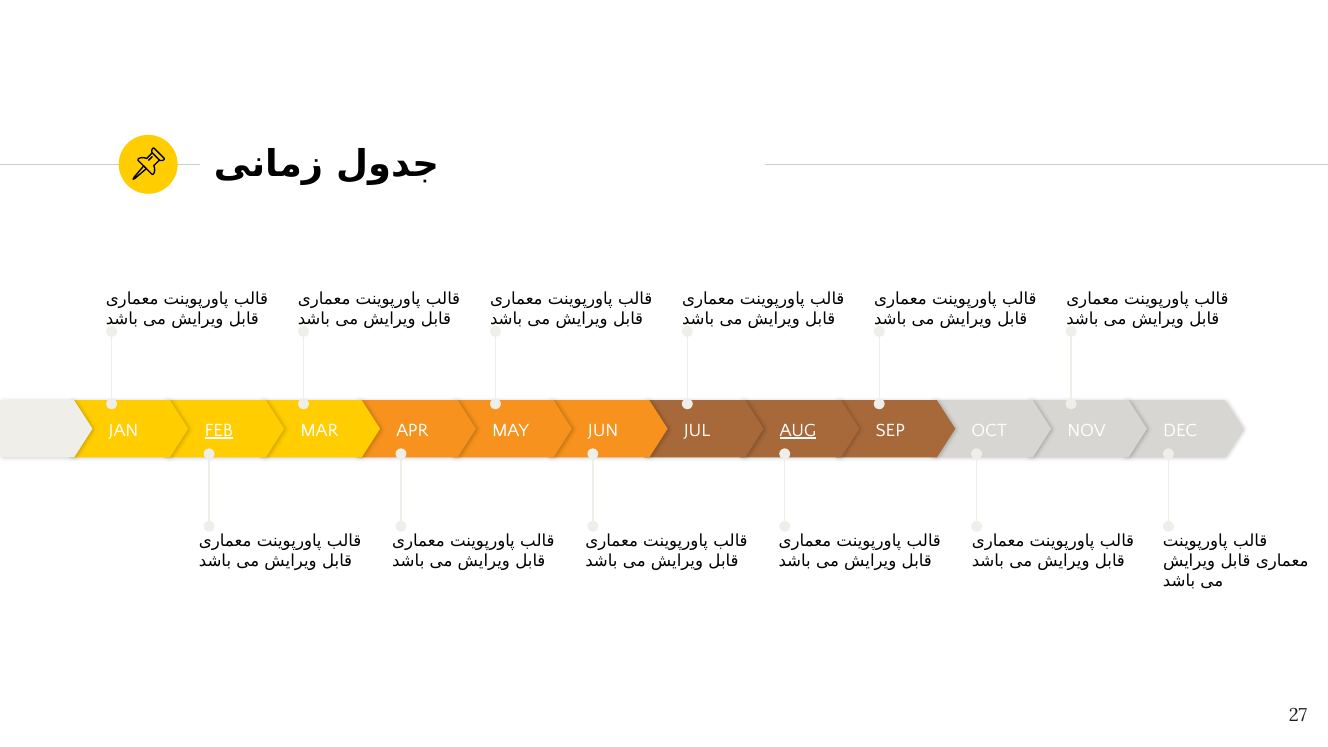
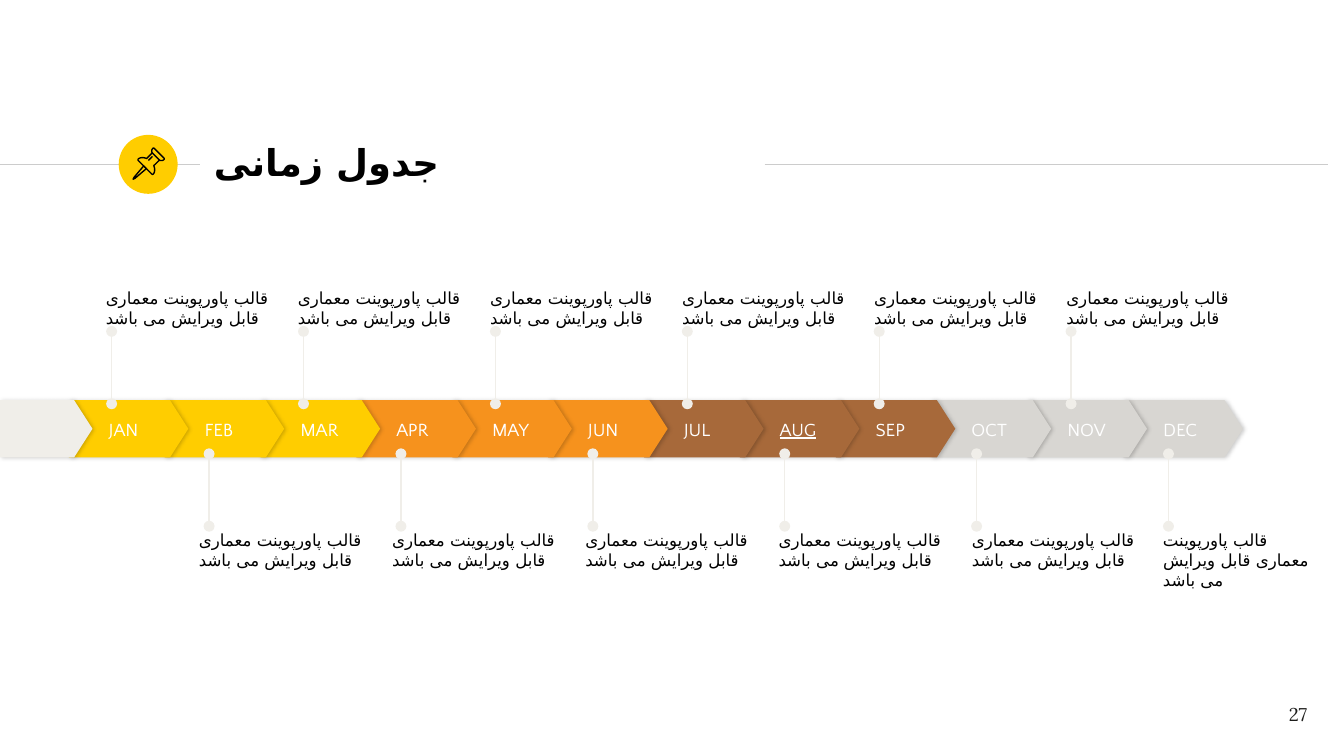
FEB underline: present -> none (219, 430)
